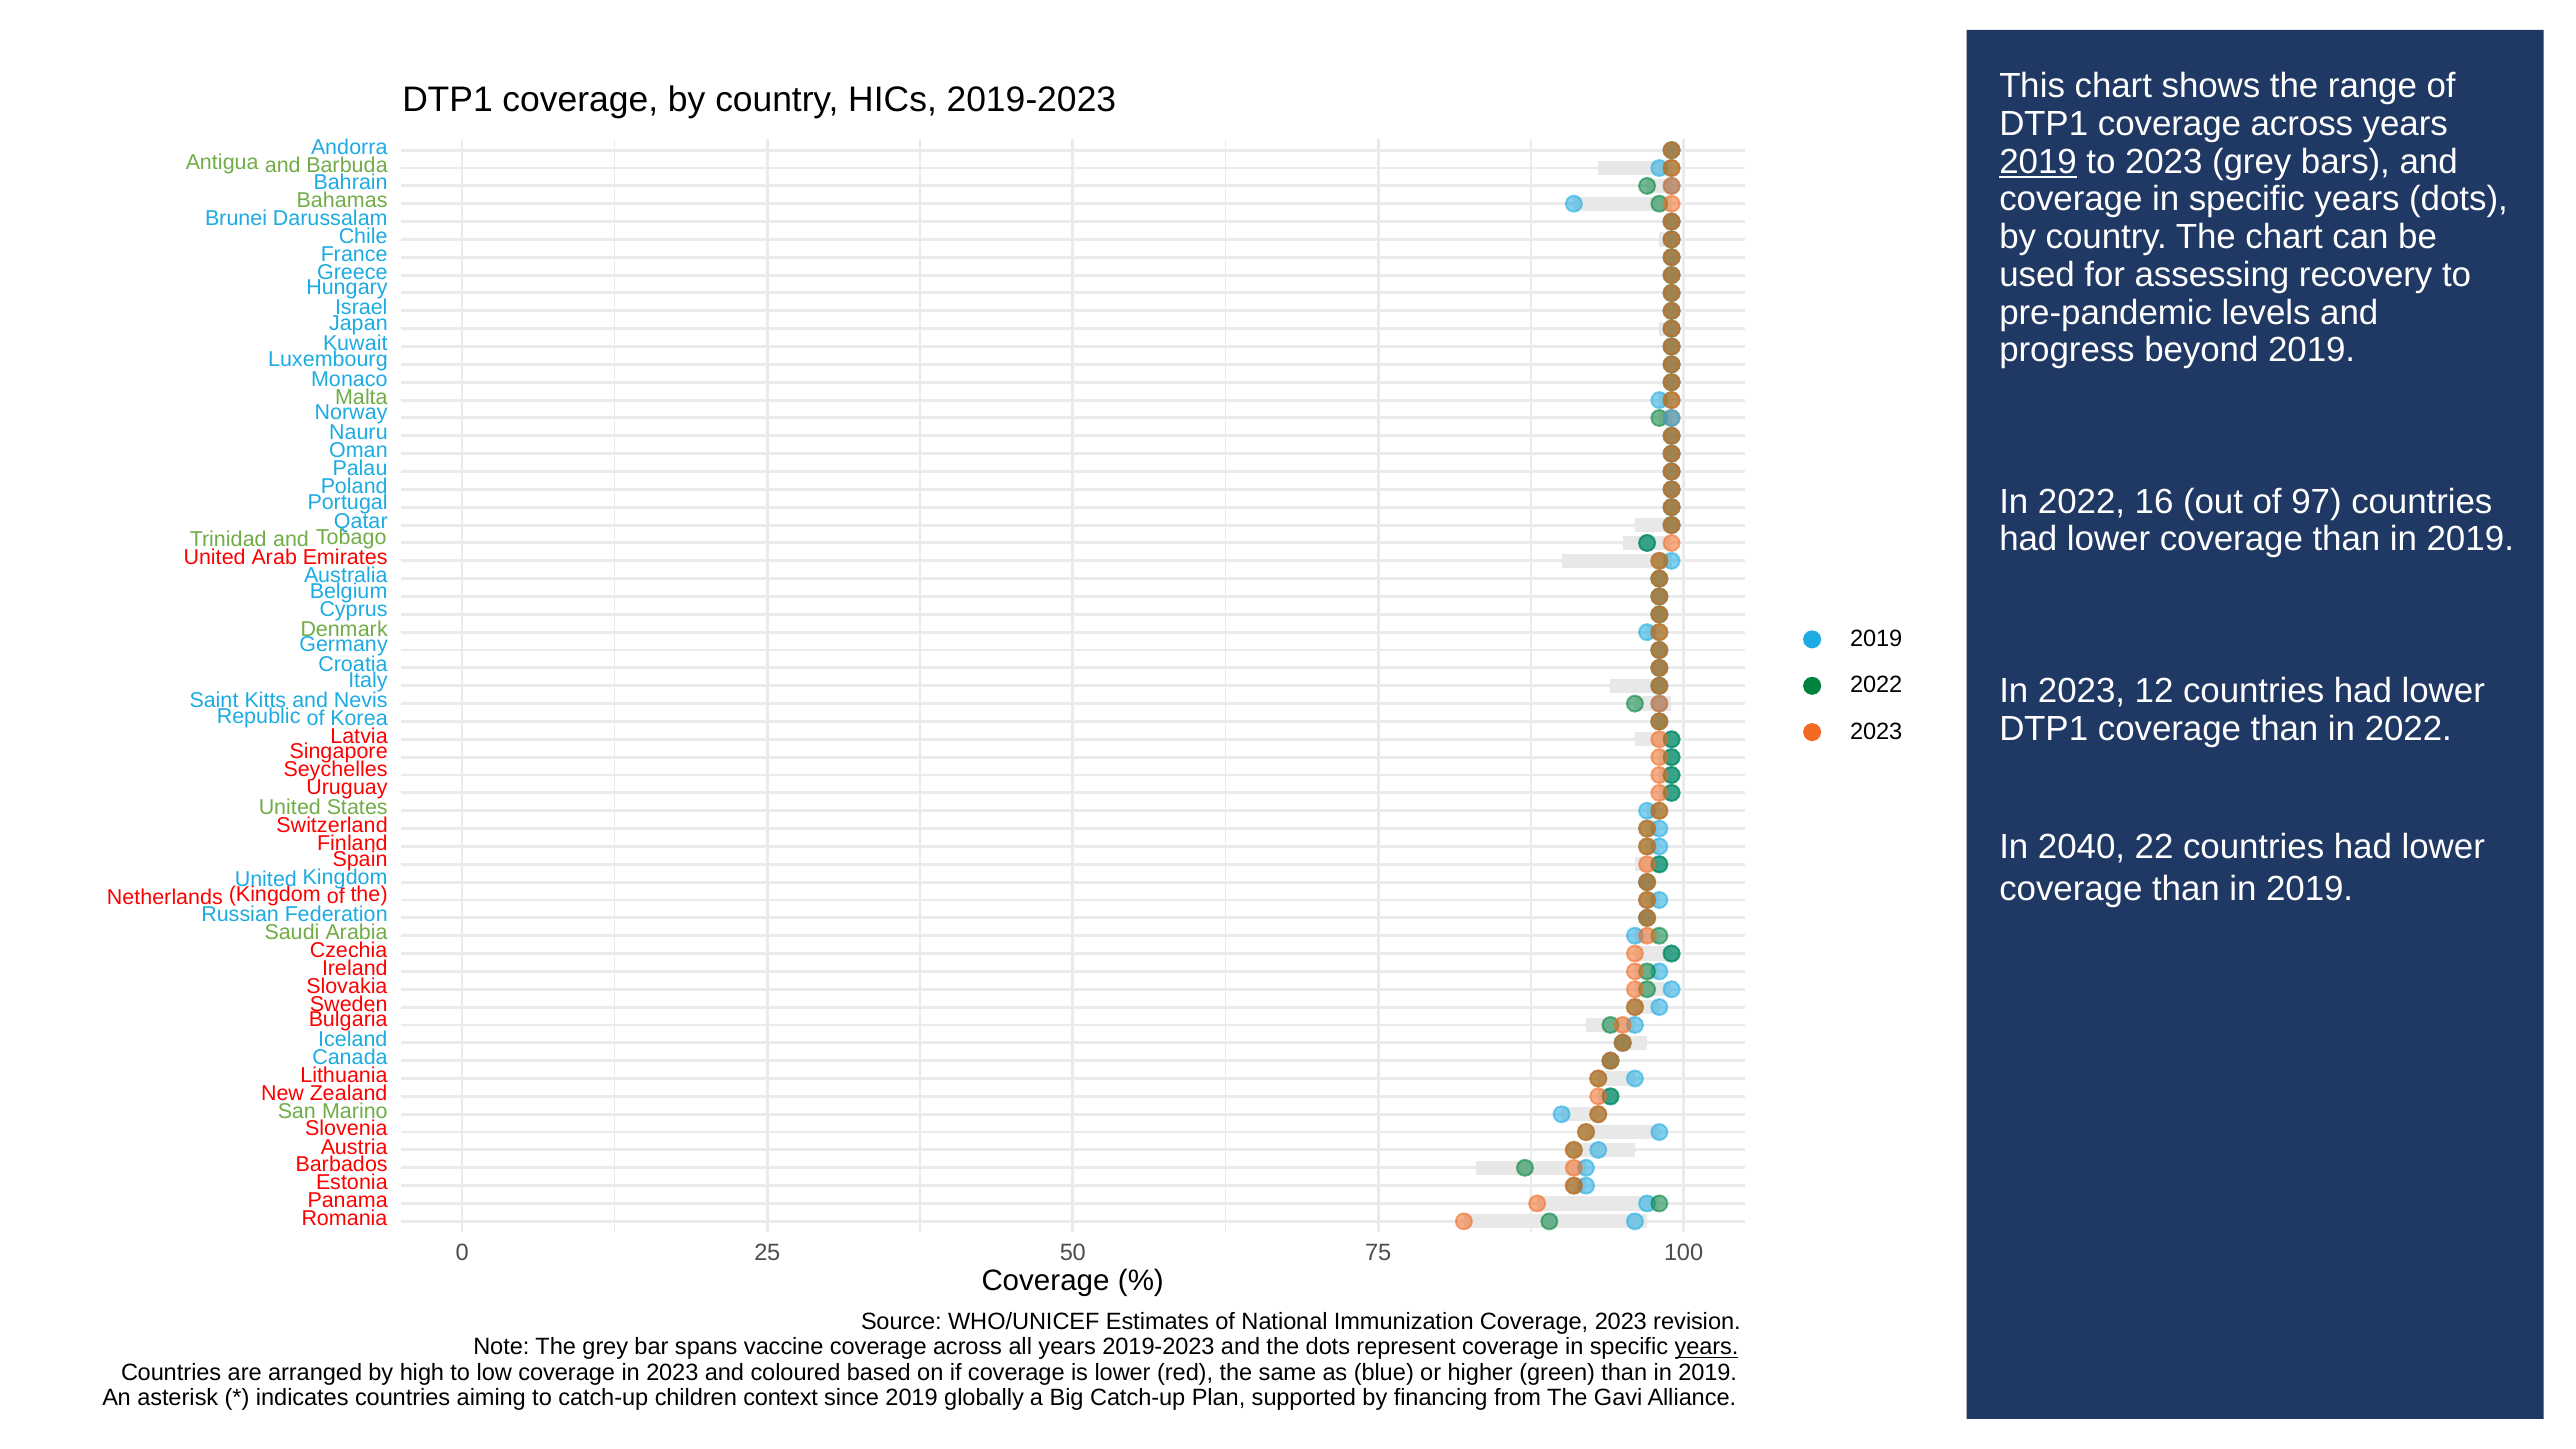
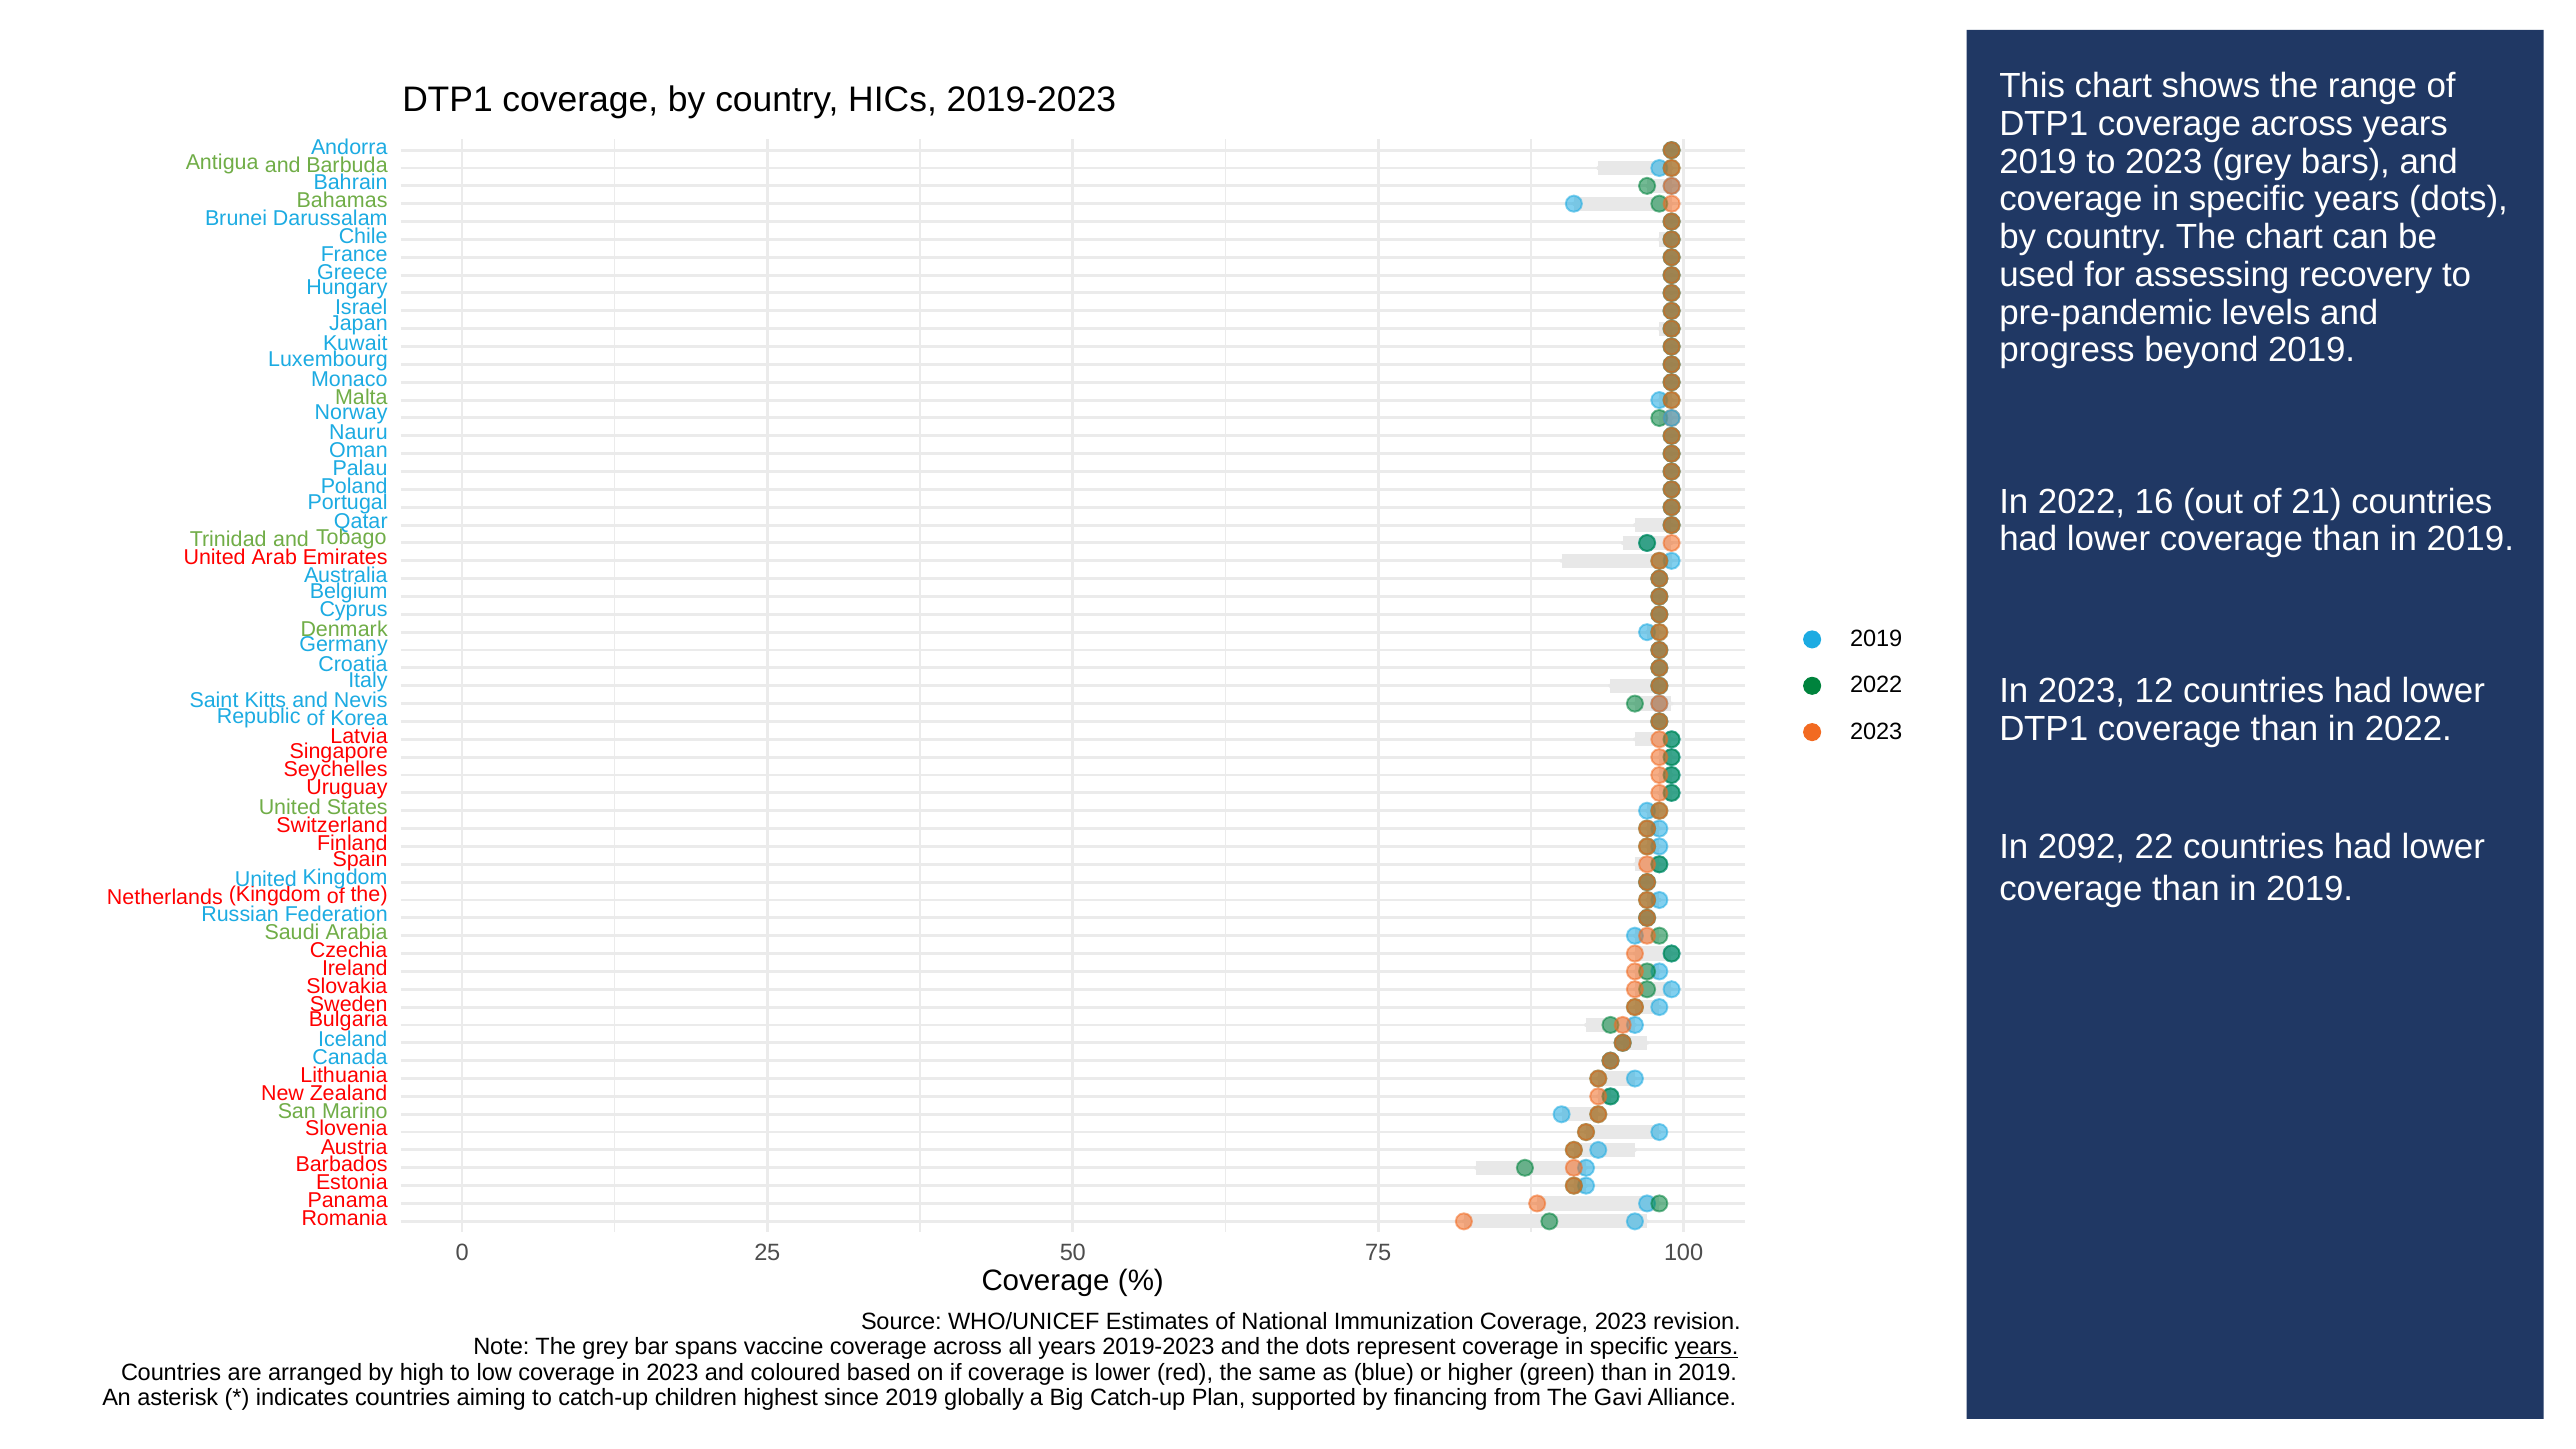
2019 underline: present -> none (2038, 162)
97: 97 -> 21 (2316, 502)
2040: 2040 -> 2092 (2082, 847)
context: context -> highest (781, 1398)
